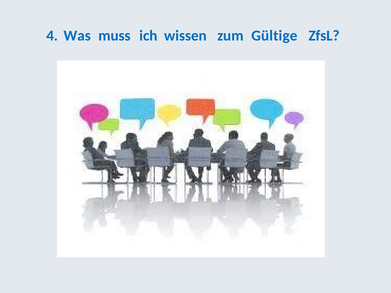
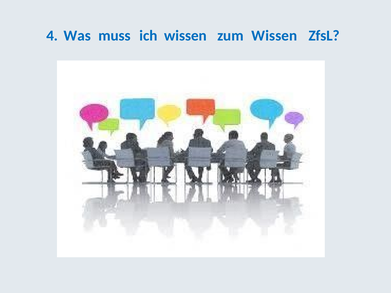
zum Gültige: Gültige -> Wissen (274, 36)
